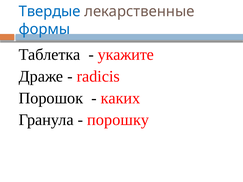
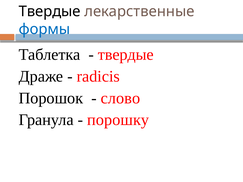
Твердые colour: blue -> black (50, 11)
укажите: укажите -> твердые (126, 55)
каких: каких -> слово (120, 98)
